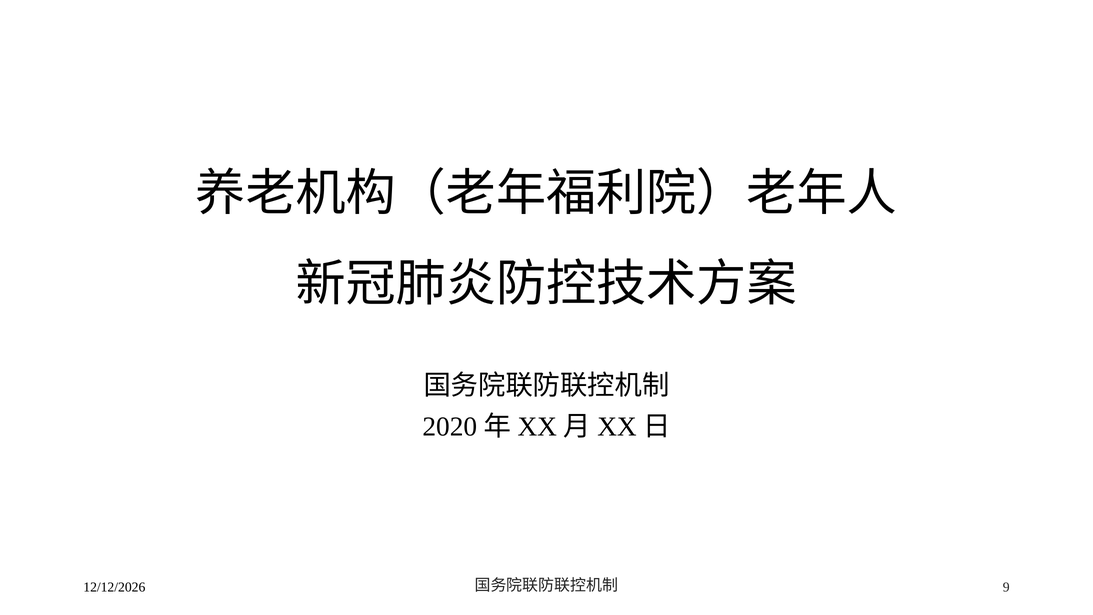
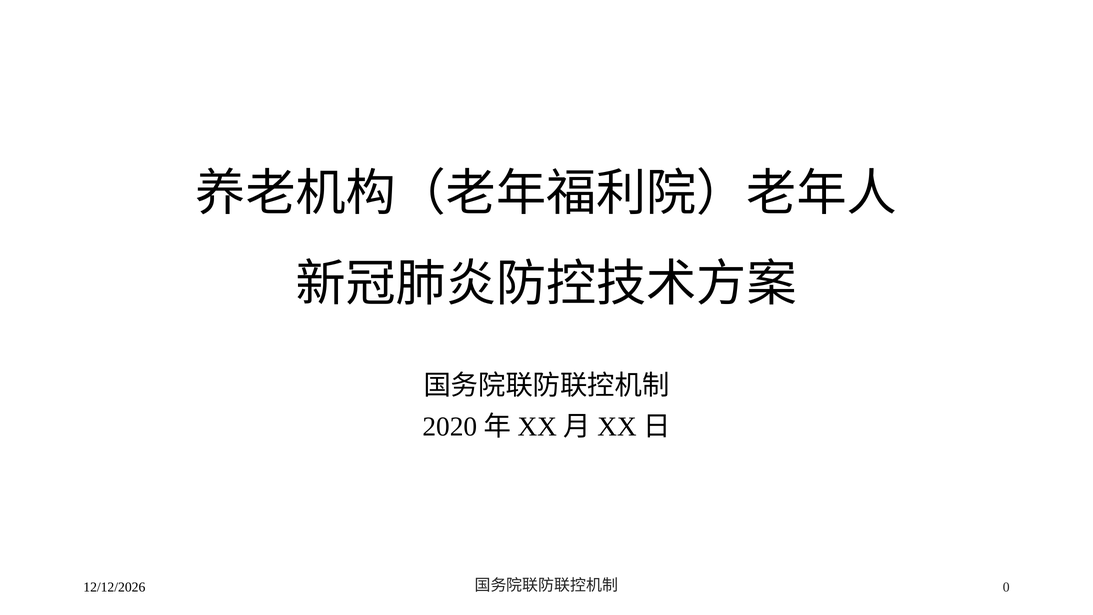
9: 9 -> 0 (1006, 587)
